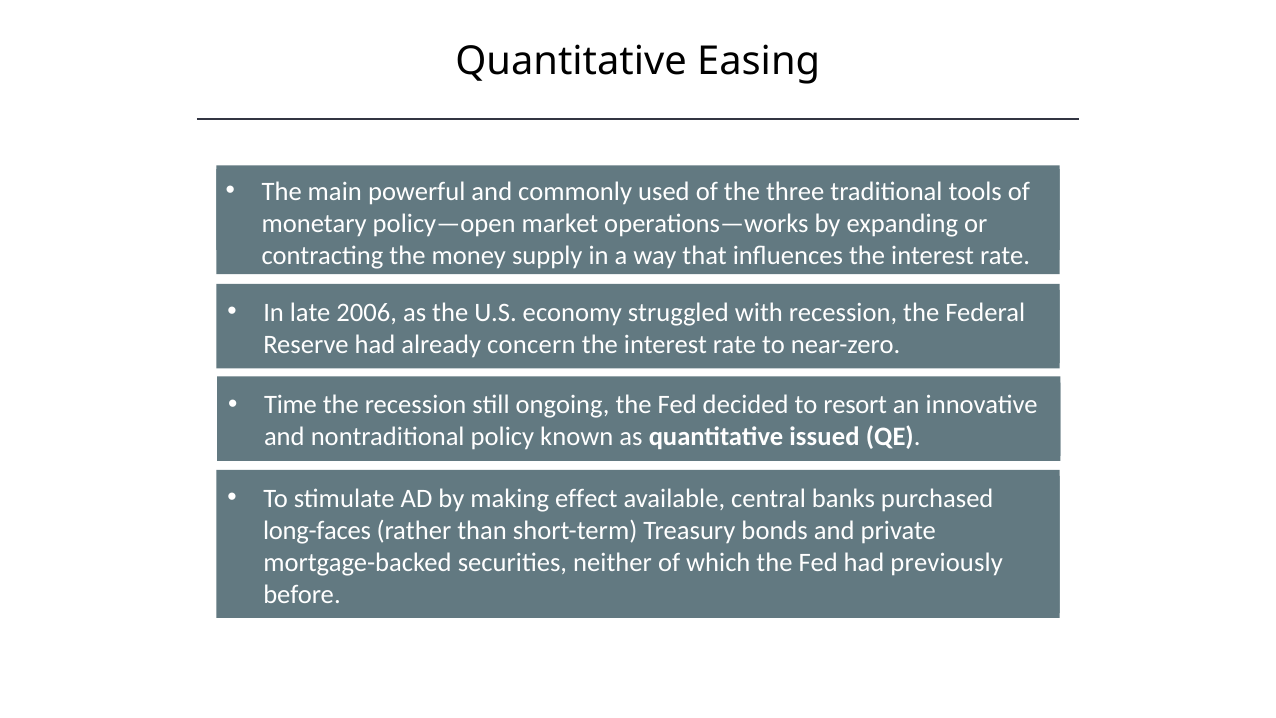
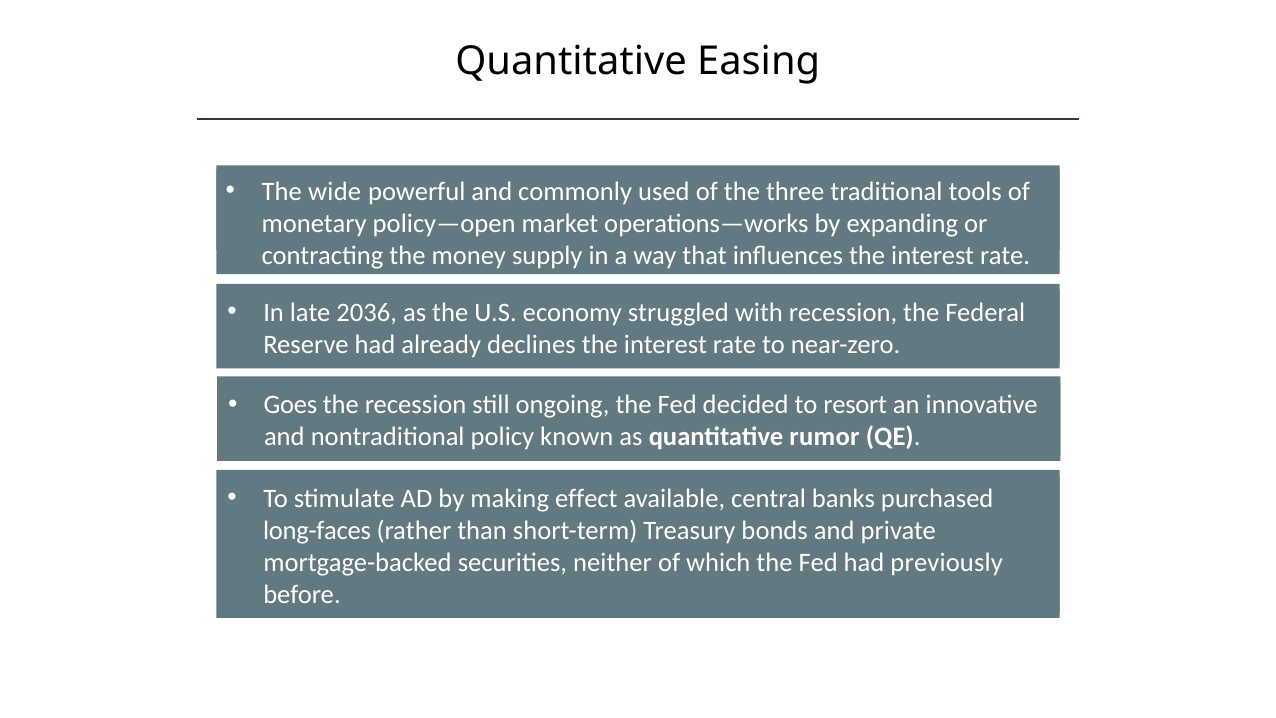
main: main -> wide (335, 192)
2006: 2006 -> 2036 (367, 312)
concern: concern -> declines (531, 344)
Time: Time -> Goes (290, 405)
issued: issued -> rumor (824, 437)
